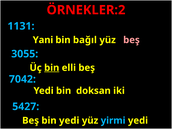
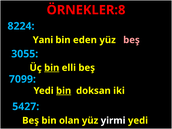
ÖRNEKLER:2: ÖRNEKLER:2 -> ÖRNEKLER:8 (86, 10)
1131: 1131 -> 8224 (21, 26)
bağıl: bağıl -> eden (85, 40)
7042: 7042 -> 7099 (22, 79)
bin underline: none -> present (64, 91)
bin yedi: yedi -> olan (69, 121)
yirmi colour: light blue -> white (113, 121)
